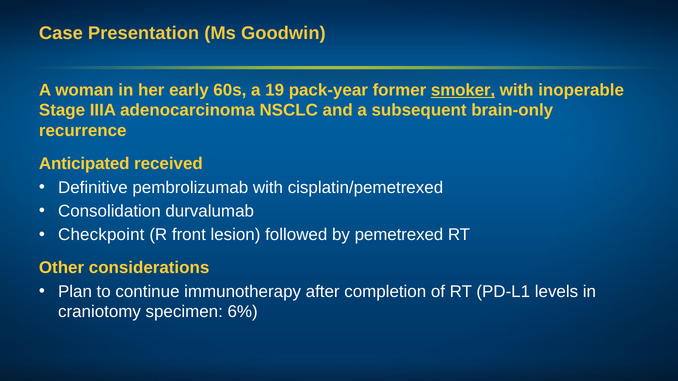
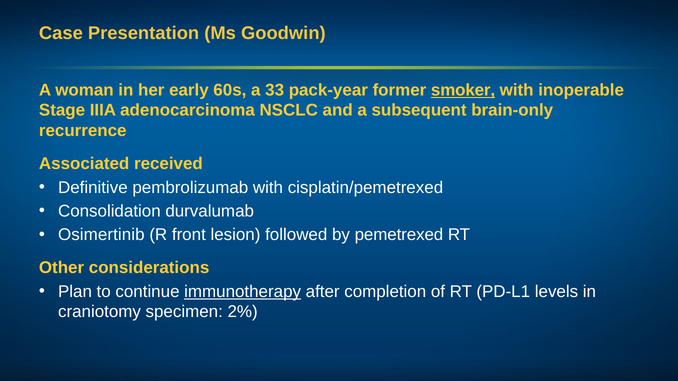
19: 19 -> 33 (275, 90)
Anticipated: Anticipated -> Associated (84, 164)
Checkpoint: Checkpoint -> Osimertinib (101, 235)
immunotherapy underline: none -> present (243, 292)
6%: 6% -> 2% (243, 312)
